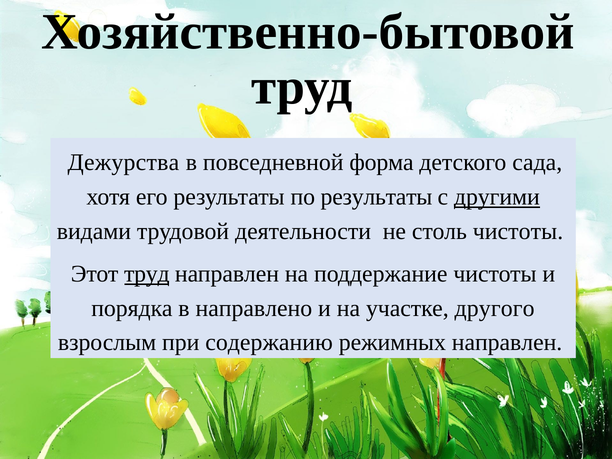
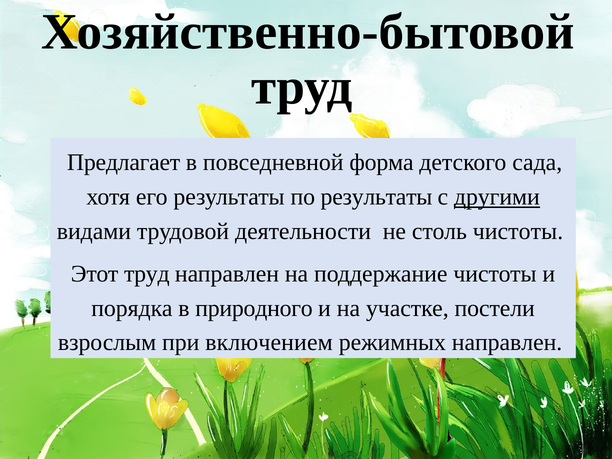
Дежурства: Дежурства -> Предлагает (124, 163)
труд underline: present -> none (147, 274)
направлено: направлено -> природного (254, 308)
другого: другого -> постели (495, 308)
содержанию: содержанию -> включением (269, 343)
